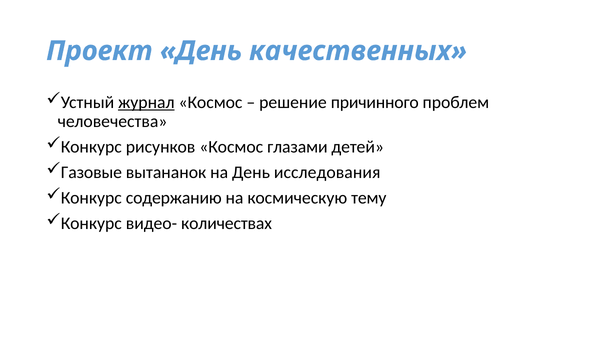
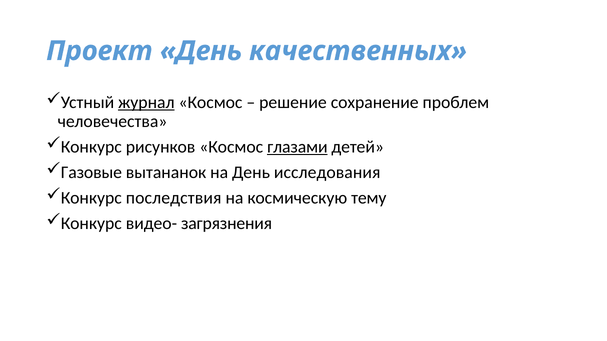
причинного: причинного -> сохранение (375, 103)
глазами underline: none -> present (297, 147)
содержанию: содержанию -> последствия (174, 198)
количествах: количествах -> загрязнения (227, 224)
